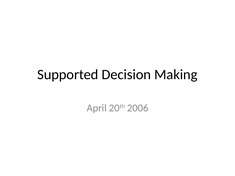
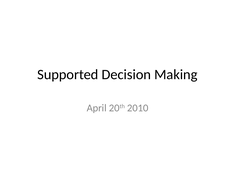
2006: 2006 -> 2010 (138, 108)
